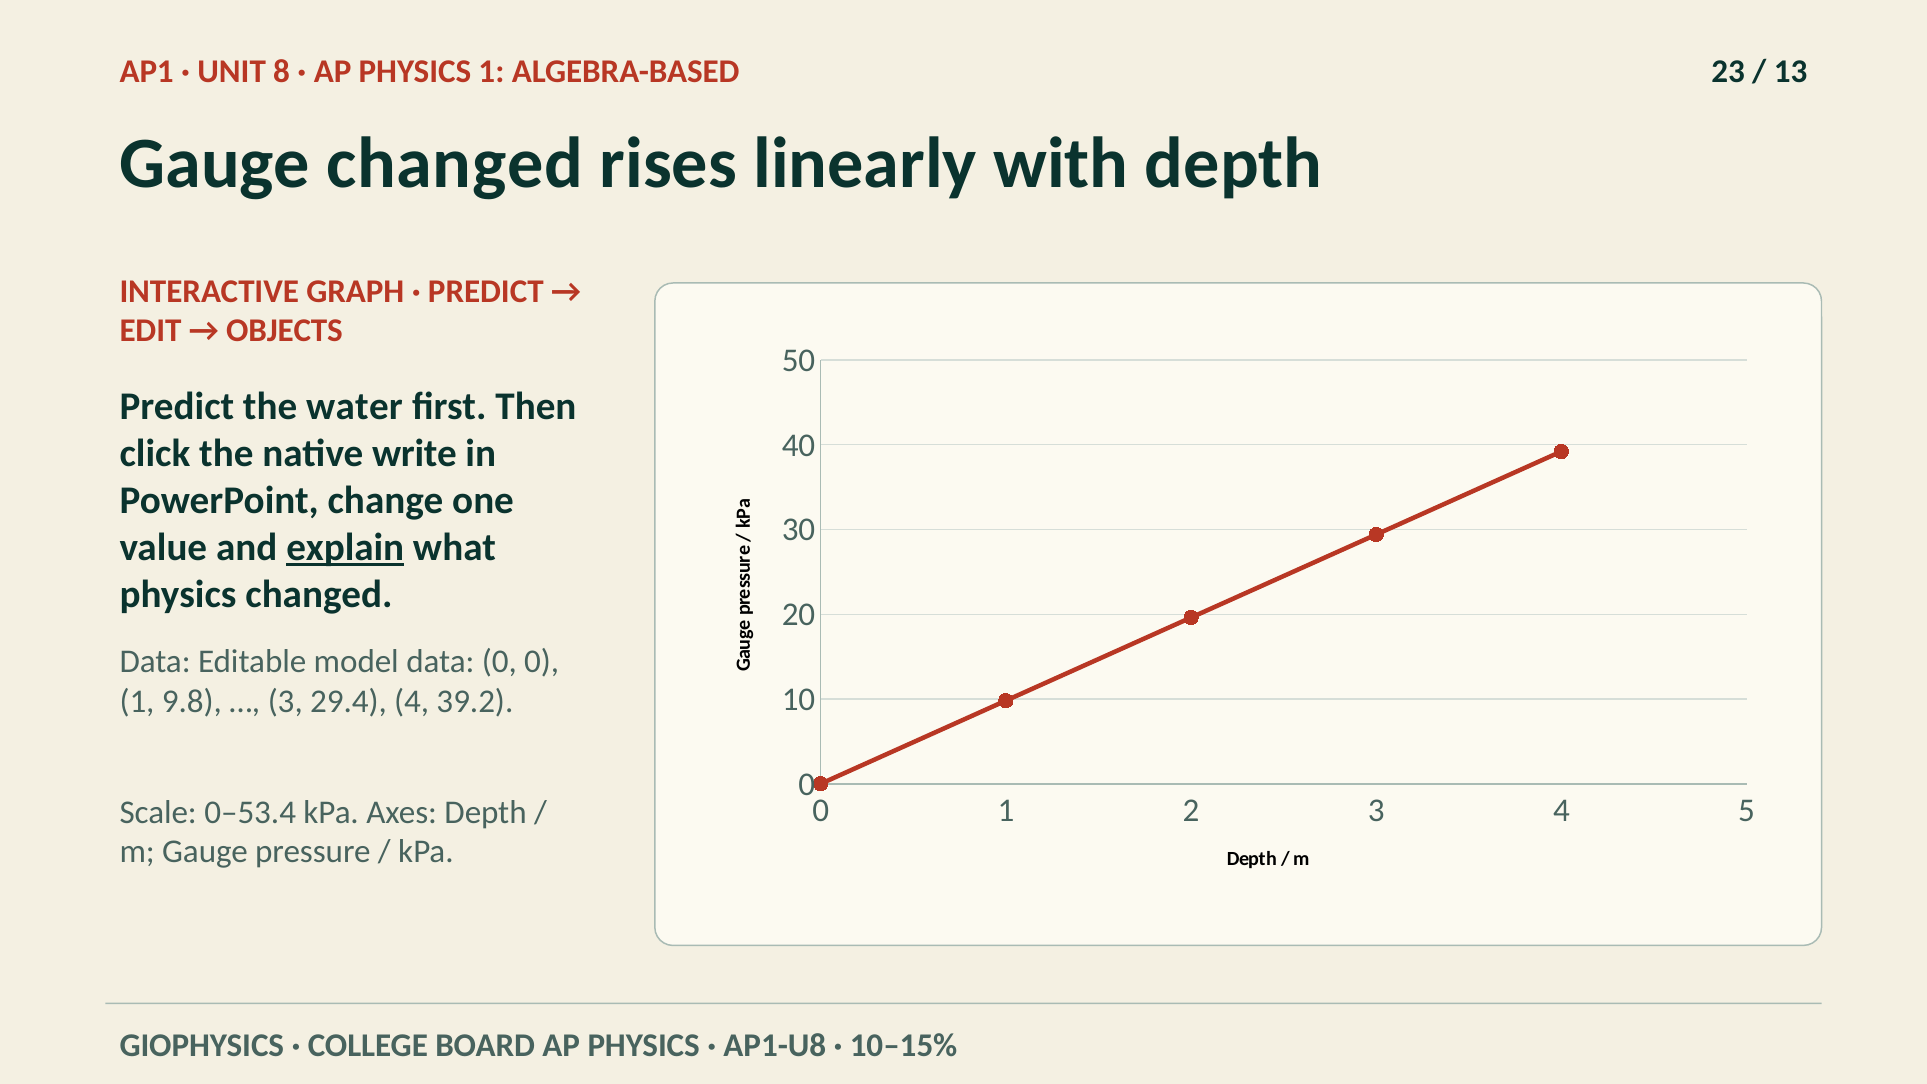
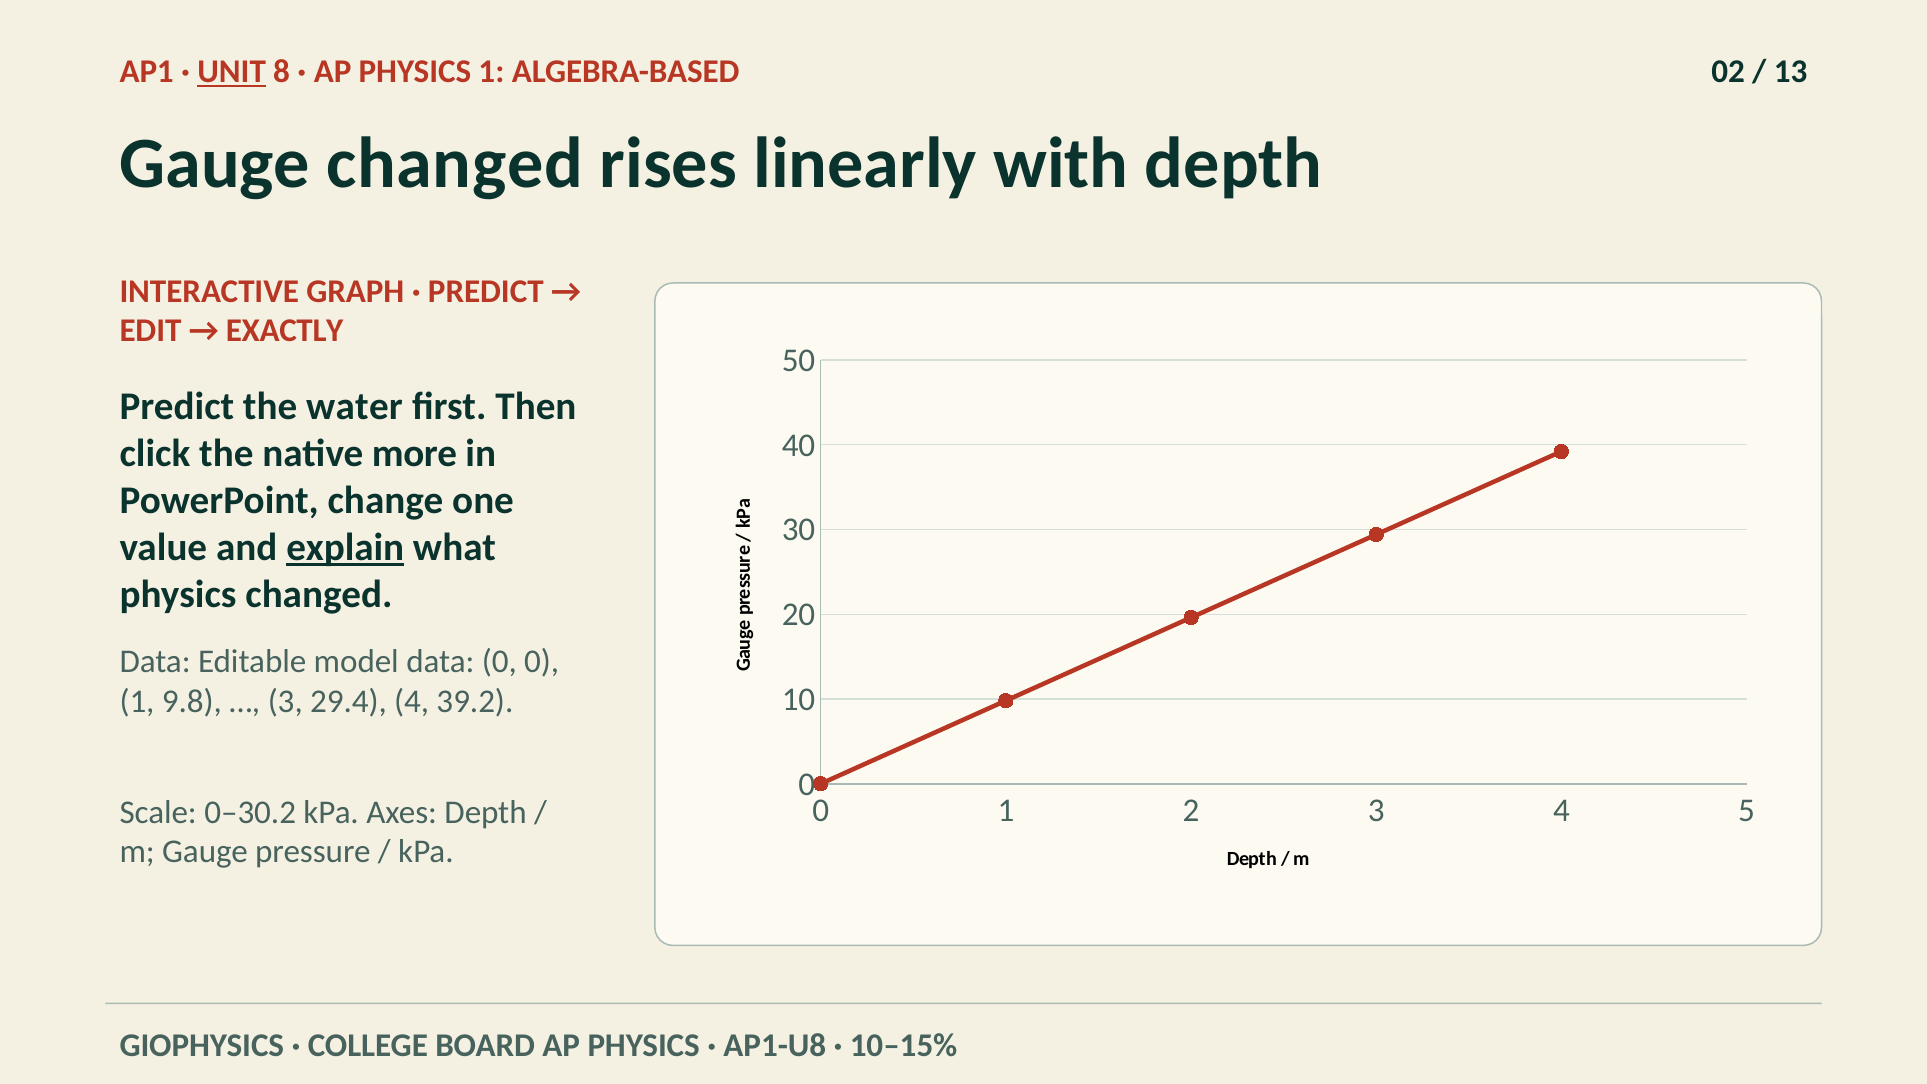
UNIT underline: none -> present (232, 71)
23: 23 -> 02 (1728, 71)
OBJECTS: OBJECTS -> EXACTLY (285, 331)
write: write -> more (414, 454)
0–53.4: 0–53.4 -> 0–30.2 (250, 812)
